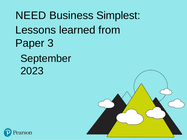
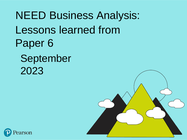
Simplest: Simplest -> Analysis (118, 16)
3: 3 -> 6 (51, 43)
